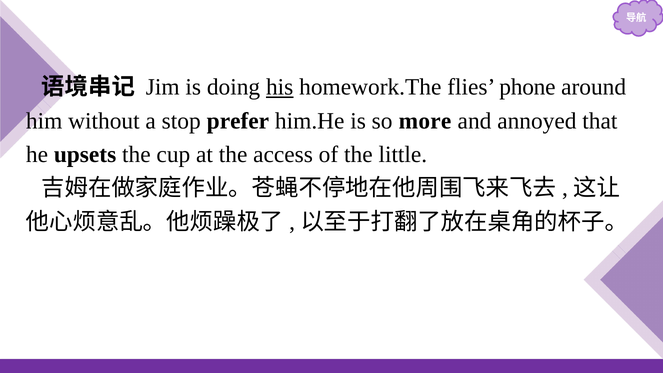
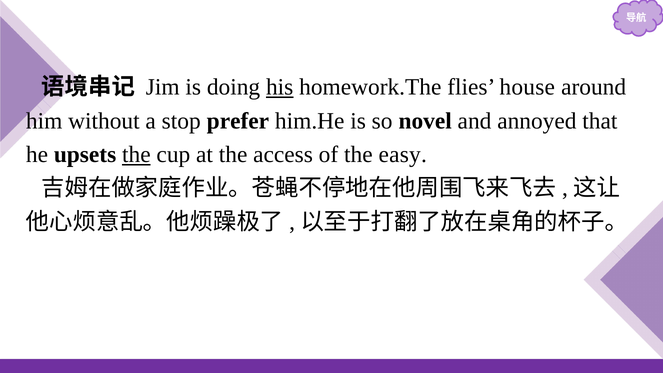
phone: phone -> house (527, 87)
more: more -> novel (425, 121)
the underline: none -> present (136, 154)
little: little -> easy (403, 154)
